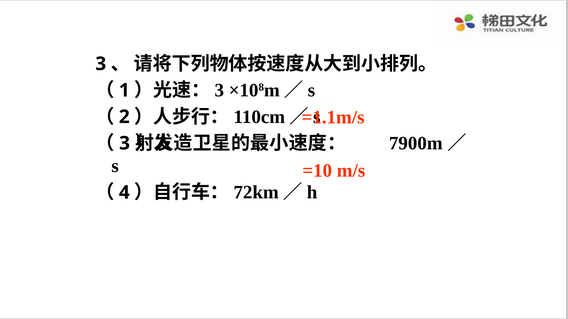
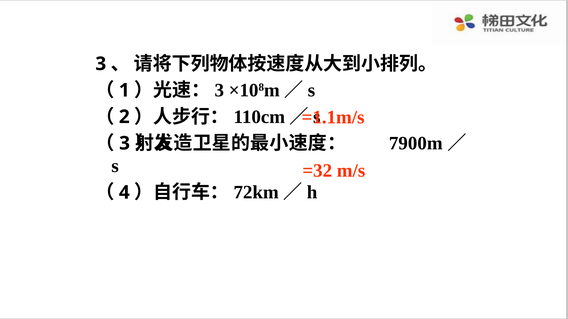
=10: =10 -> =32 (317, 171)
